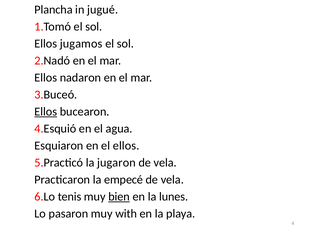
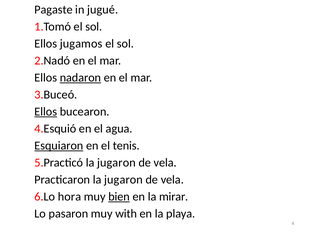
Plancha: Plancha -> Pagaste (53, 10)
nadaron underline: none -> present (80, 78)
Esquiaron underline: none -> present (59, 146)
el ellos: ellos -> tenis (126, 146)
Practicaron la empecé: empecé -> jugaron (123, 180)
tenis: tenis -> hora (69, 197)
lunes: lunes -> mirar (174, 197)
